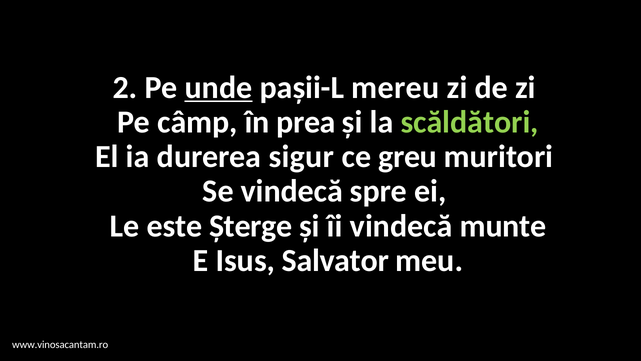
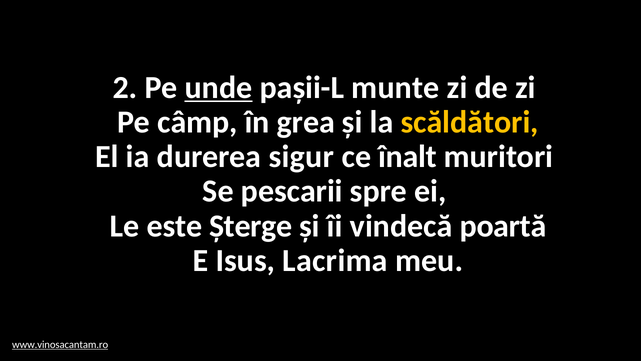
mereu: mereu -> munte (396, 87)
prea: prea -> grea (306, 122)
scăldători colour: light green -> yellow (470, 122)
greu: greu -> înalt (408, 157)
Se vindecă: vindecă -> pescarii (292, 191)
munte: munte -> poartă (503, 226)
Salvator: Salvator -> Lacrima (335, 260)
www.vinosacantam.ro underline: none -> present (60, 344)
